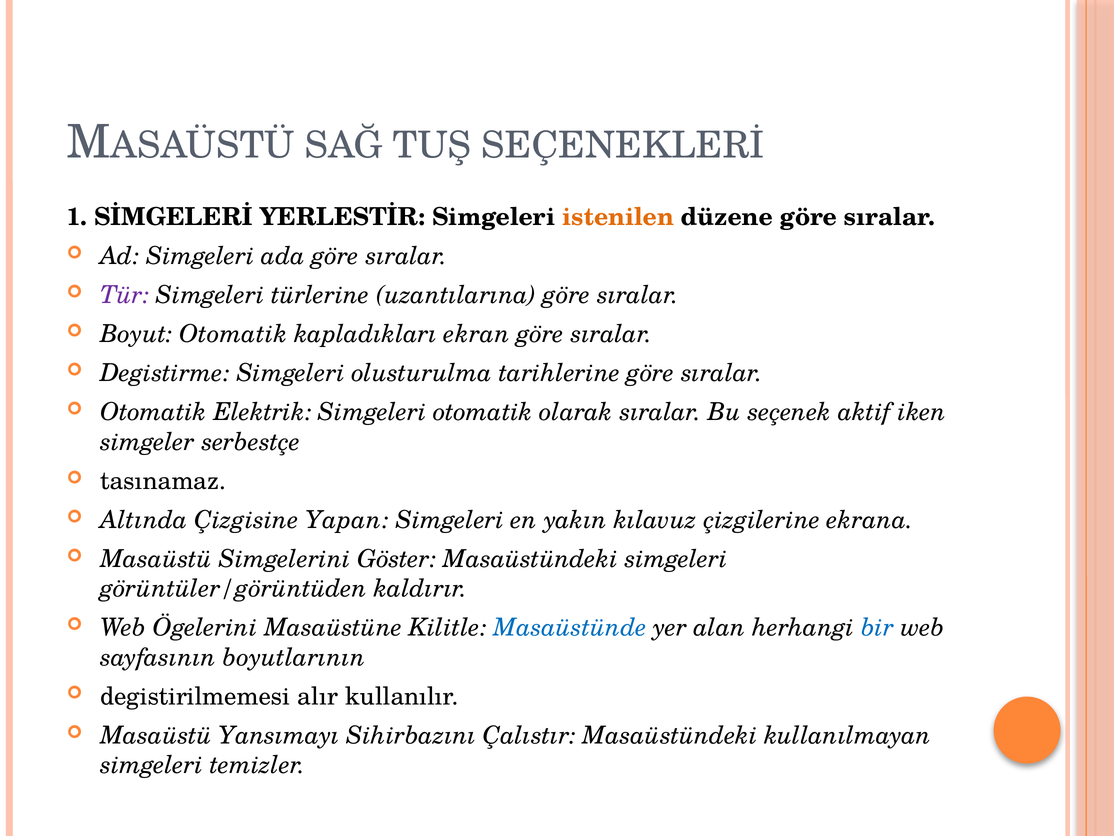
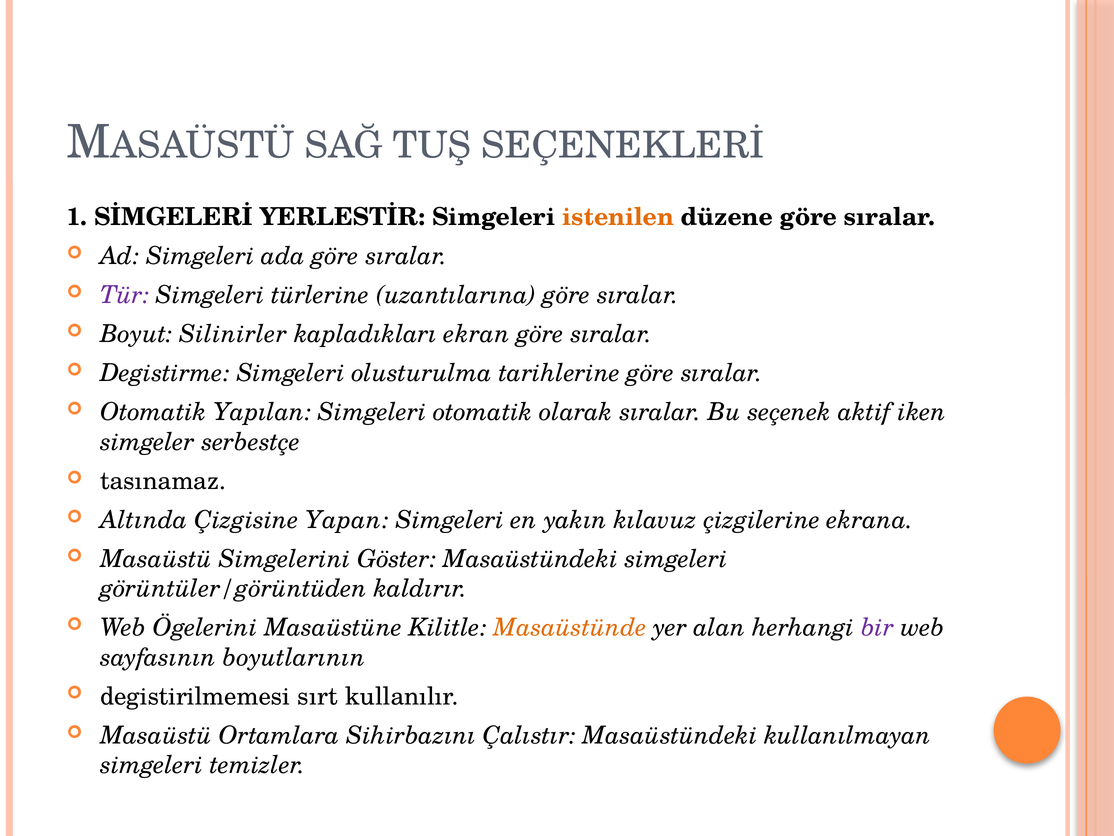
Boyut Otomatik: Otomatik -> Silinirler (233, 334)
Elektrik: Elektrik -> Yapılan (262, 412)
Masaüstünde colour: blue -> orange (570, 627)
bir colour: blue -> purple (878, 627)
alır: alır -> sırt (318, 696)
Yansımayı: Yansımayı -> Ortamlara (279, 735)
